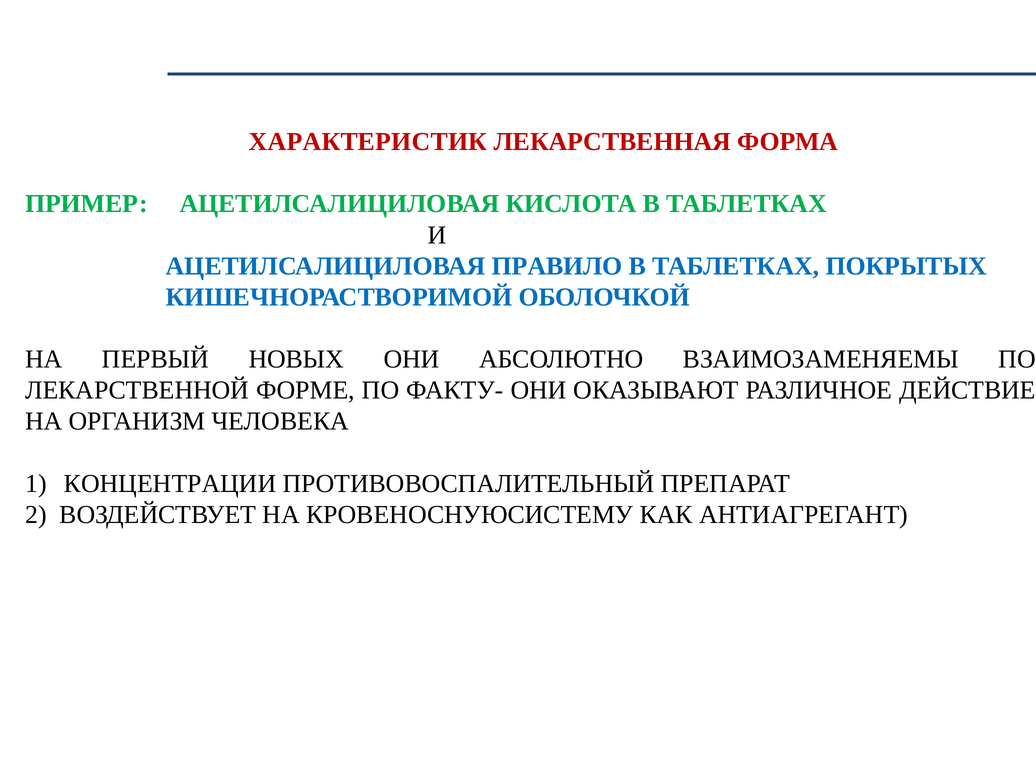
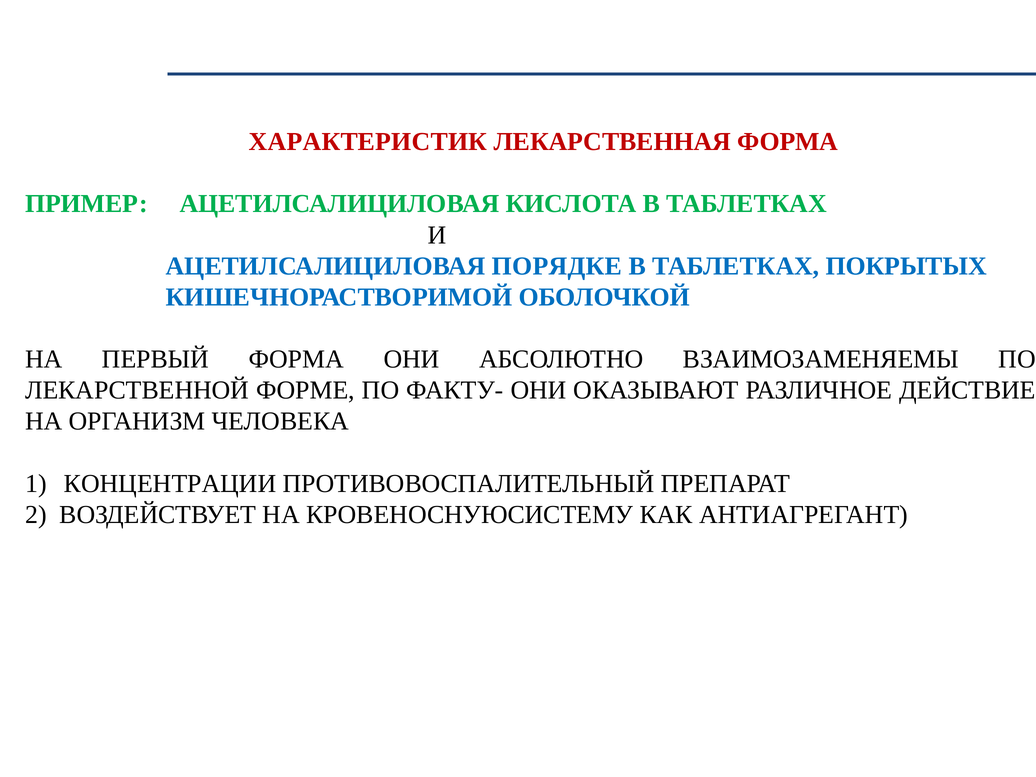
ПРАВИЛО: ПРАВИЛО -> ПОРЯДКЕ (557, 266)
ПЕРВЫЙ НОВЫХ: НОВЫХ -> ФОРМА (296, 359)
